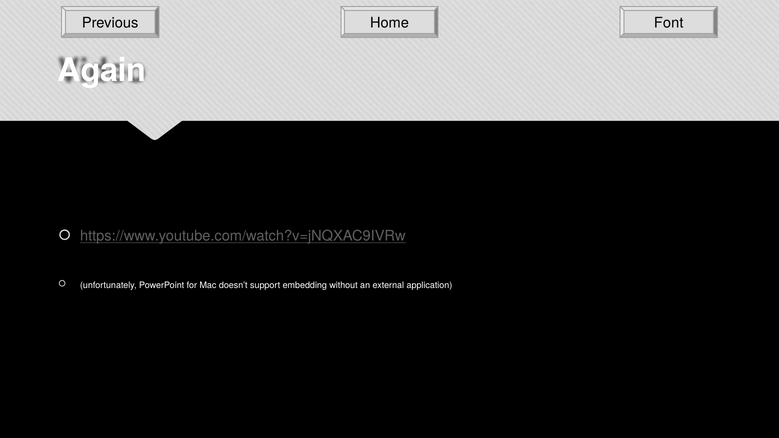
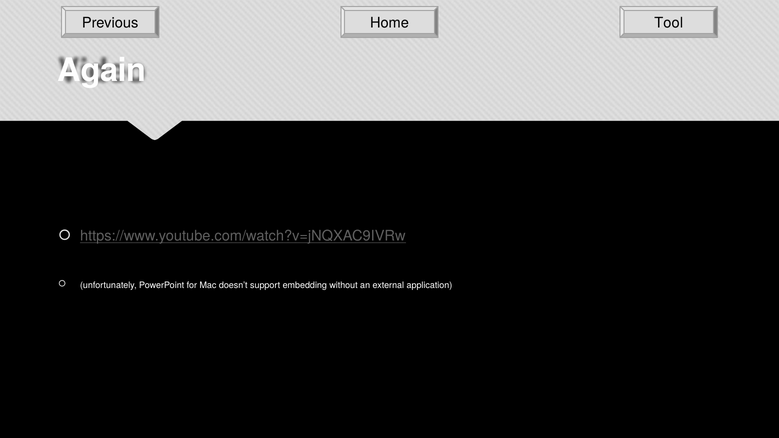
Font: Font -> Tool (669, 23)
